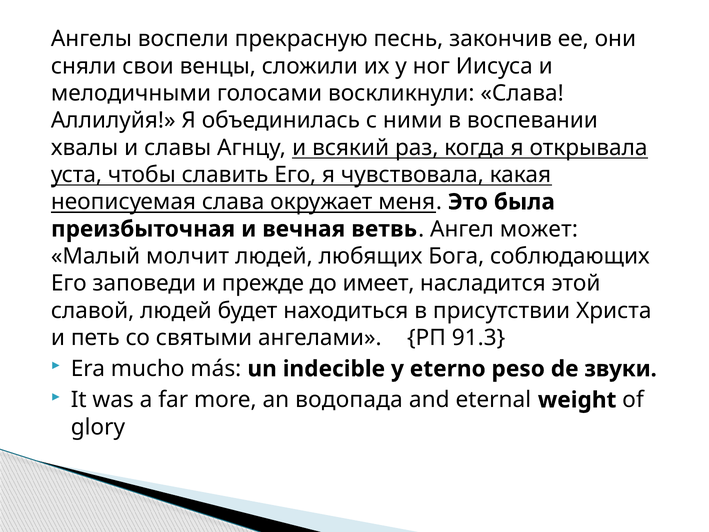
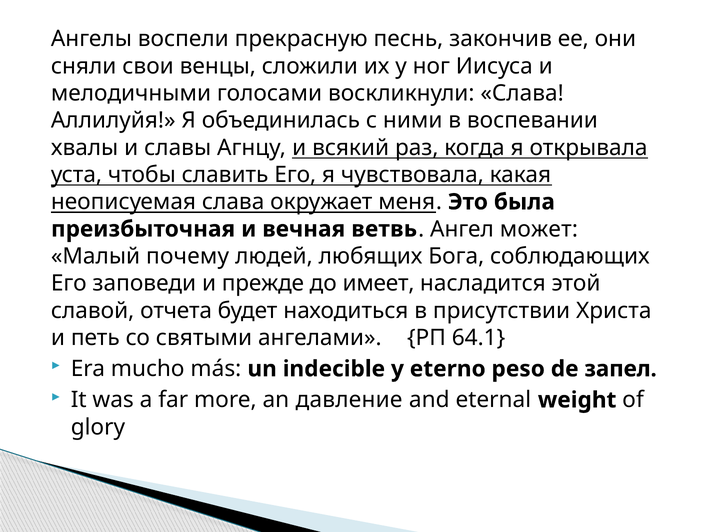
молчит: молчит -> почему (188, 256)
славой людей: людей -> отчета (176, 310)
91.3: 91.3 -> 64.1 (479, 338)
звуки: звуки -> запел (621, 369)
водопада: водопада -> давление (349, 400)
